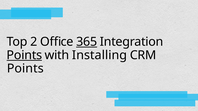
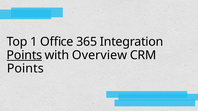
2: 2 -> 1 (34, 42)
365 underline: present -> none (87, 42)
Installing: Installing -> Overview (100, 55)
